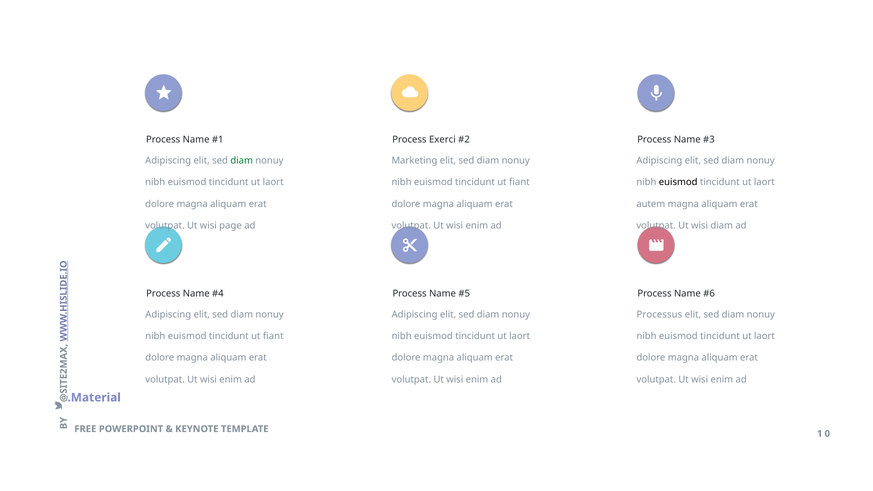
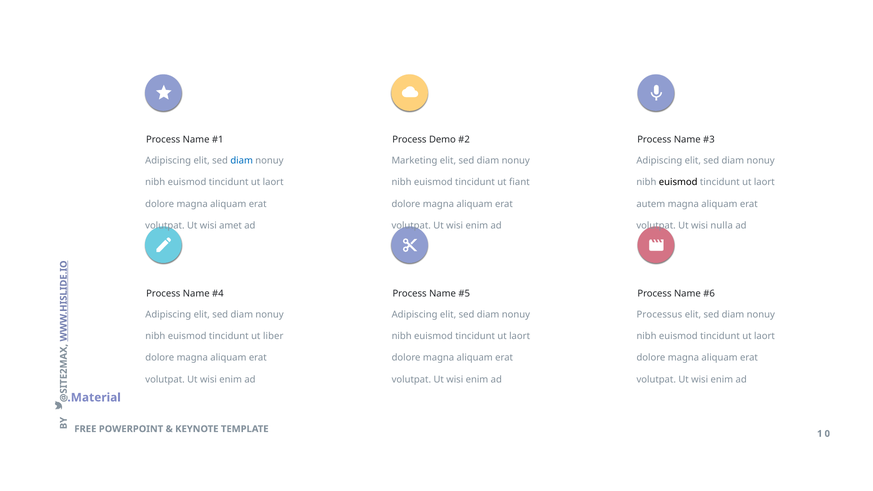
Exerci: Exerci -> Demo (442, 140)
diam colour: green -> blue (242, 161)
page: page -> amet (231, 226)
wisi diam: diam -> nulla (722, 226)
fiant: fiant -> liber (273, 336)
